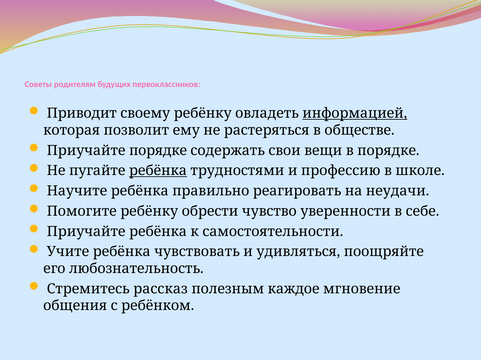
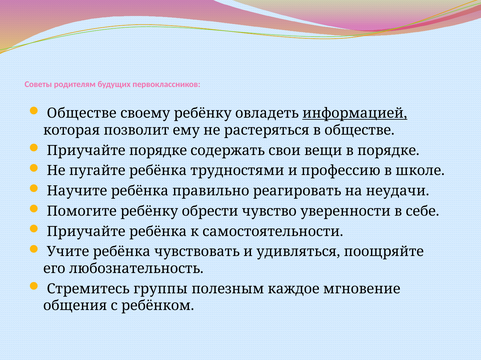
Приводит: Приводит -> Обществе (82, 114)
ребёнка underline: present -> none (158, 171)
рассказ: рассказ -> группы (160, 289)
